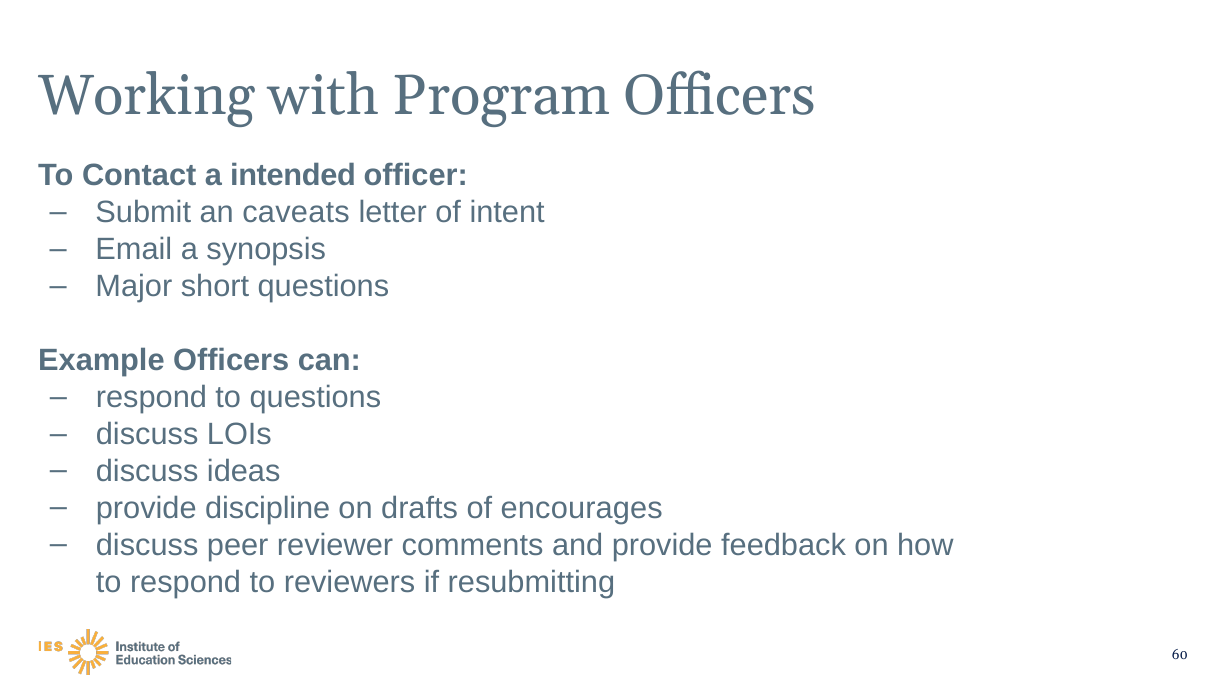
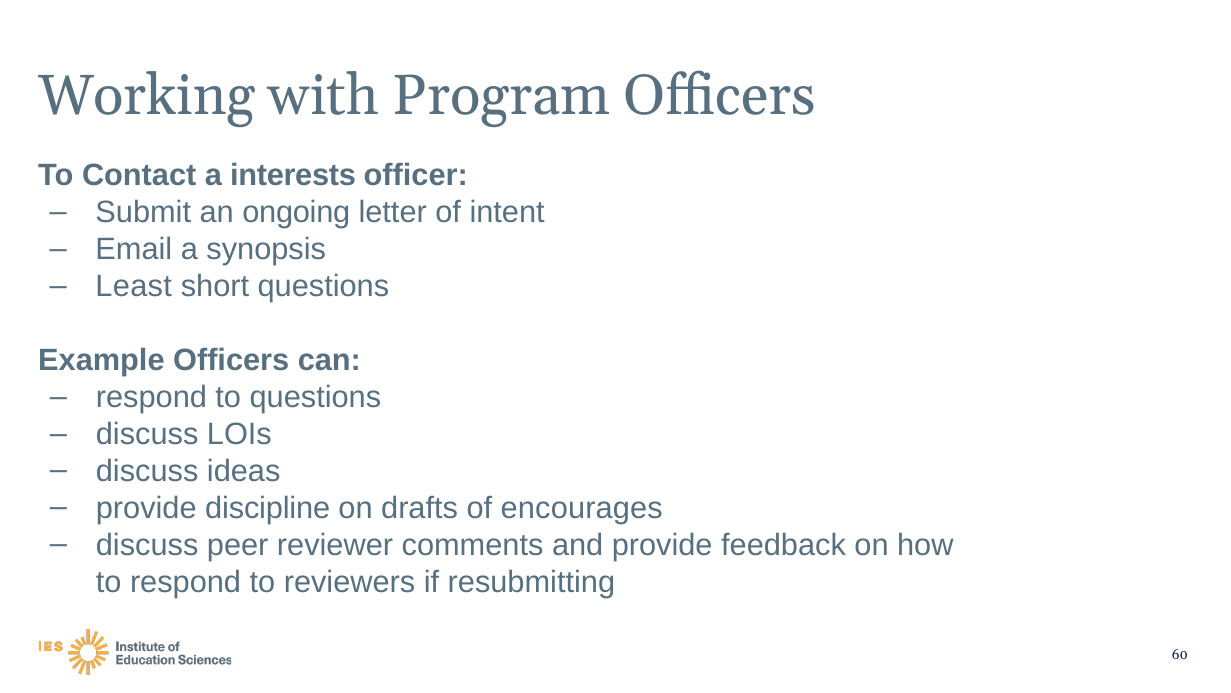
intended: intended -> interests (293, 176)
caveats: caveats -> ongoing (296, 213)
Major: Major -> Least (134, 286)
